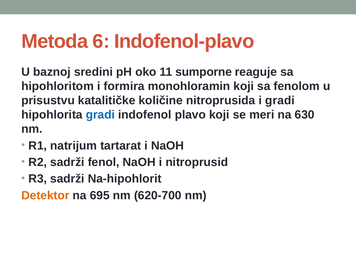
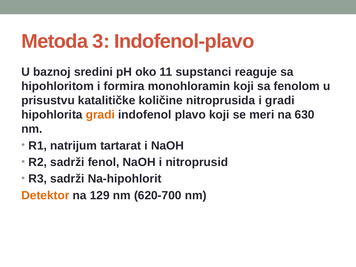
6: 6 -> 3 (101, 41)
sumporne: sumporne -> supstanci (204, 72)
gradi colour: blue -> orange (100, 115)
695: 695 -> 129 (100, 195)
